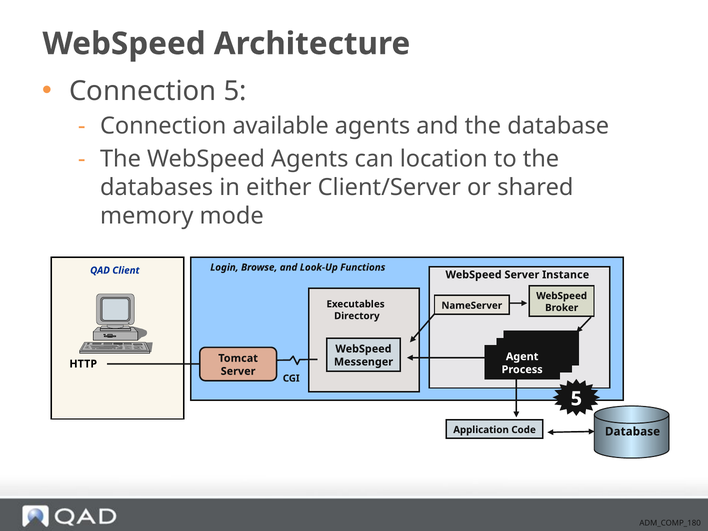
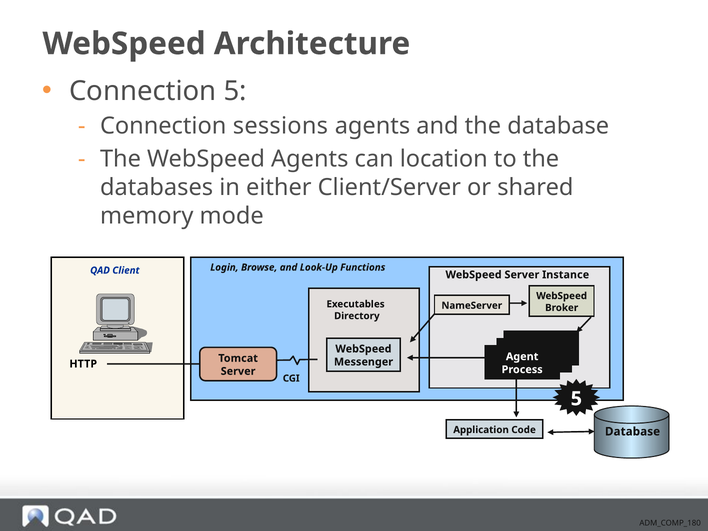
available: available -> sessions (280, 126)
